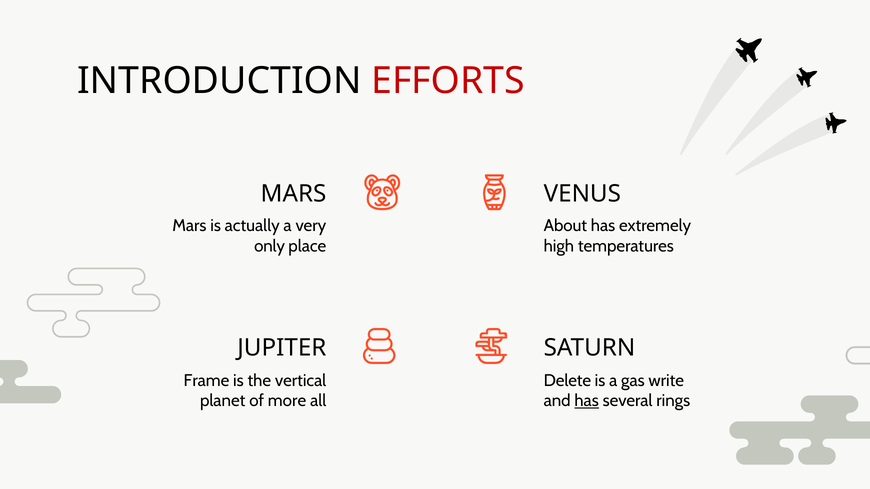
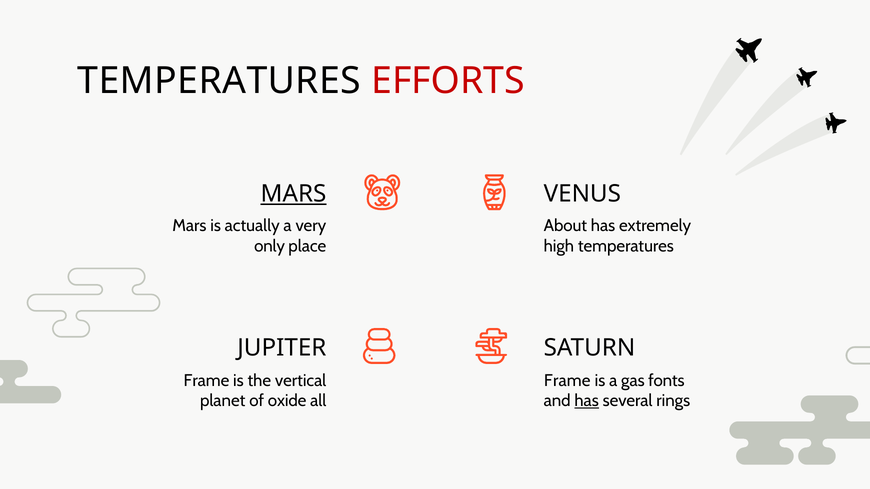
INTRODUCTION: INTRODUCTION -> TEMPERATURES (219, 81)
MARS underline: none -> present (293, 194)
Delete: Delete -> Frame (567, 381)
write: write -> fonts (666, 381)
more: more -> oxide (287, 401)
